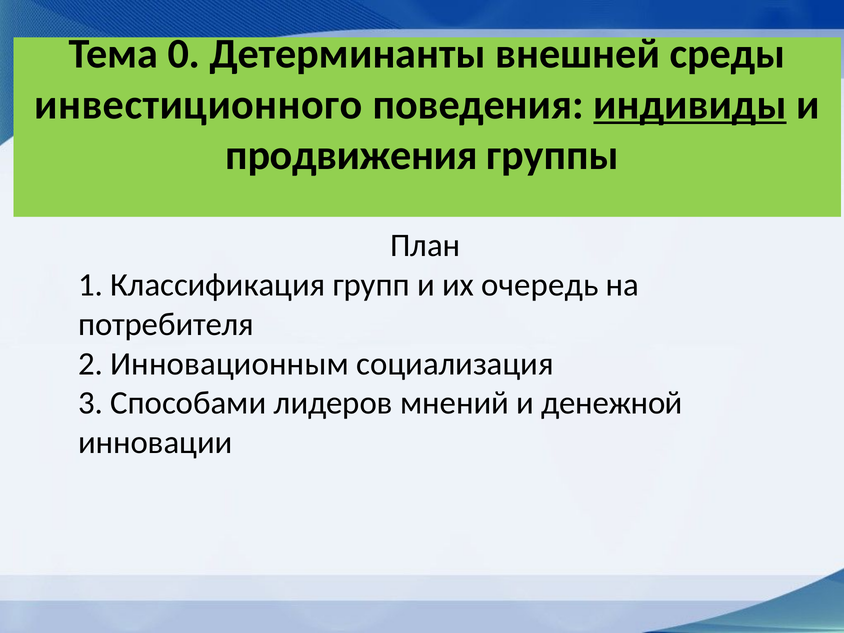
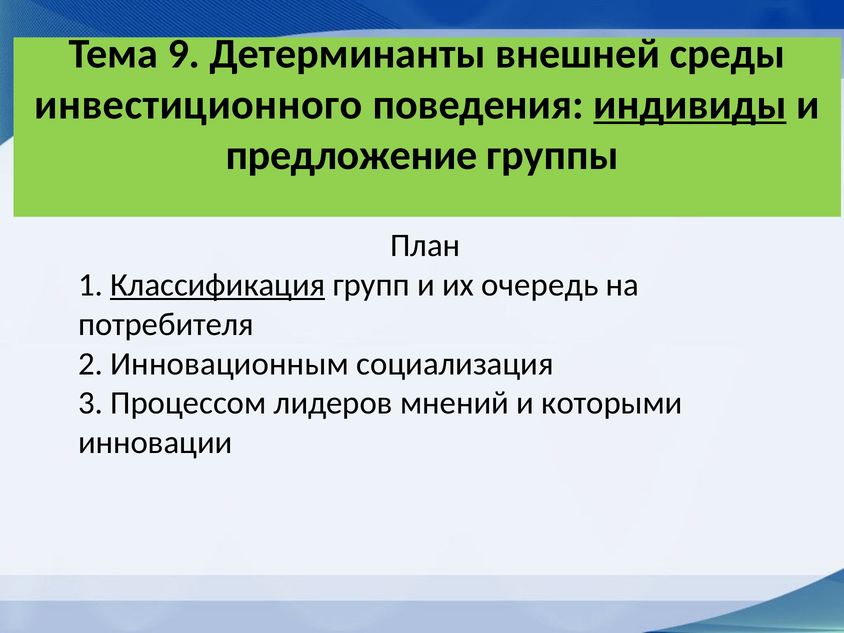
0: 0 -> 9 (184, 54)
продвижения: продвижения -> предложение (352, 155)
Классификация underline: none -> present (218, 285)
Способами: Способами -> Процессом (188, 403)
денежной: денежной -> которыми (612, 403)
